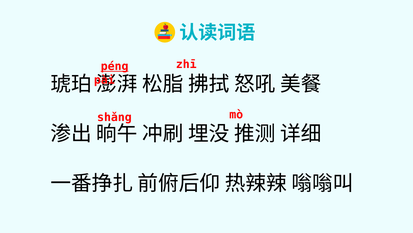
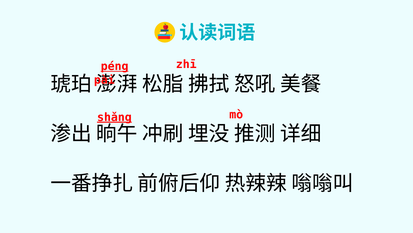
shǎng underline: none -> present (114, 117)
